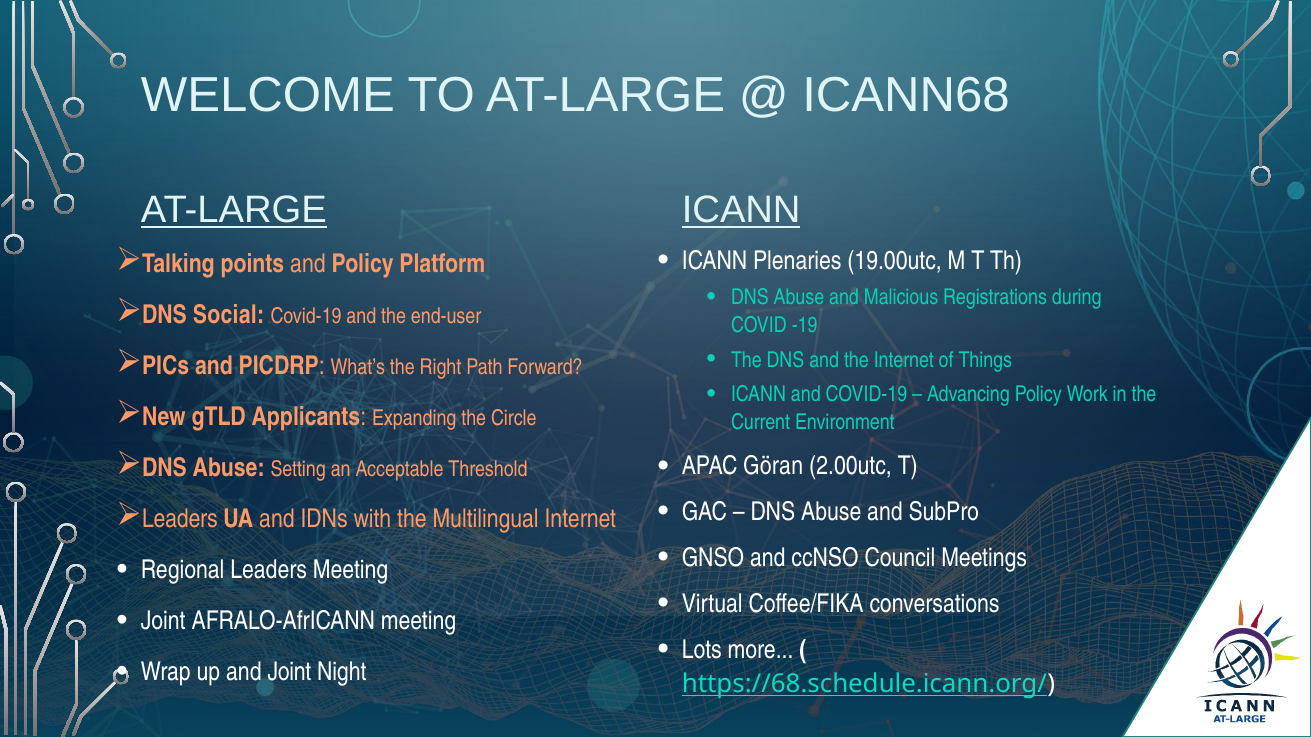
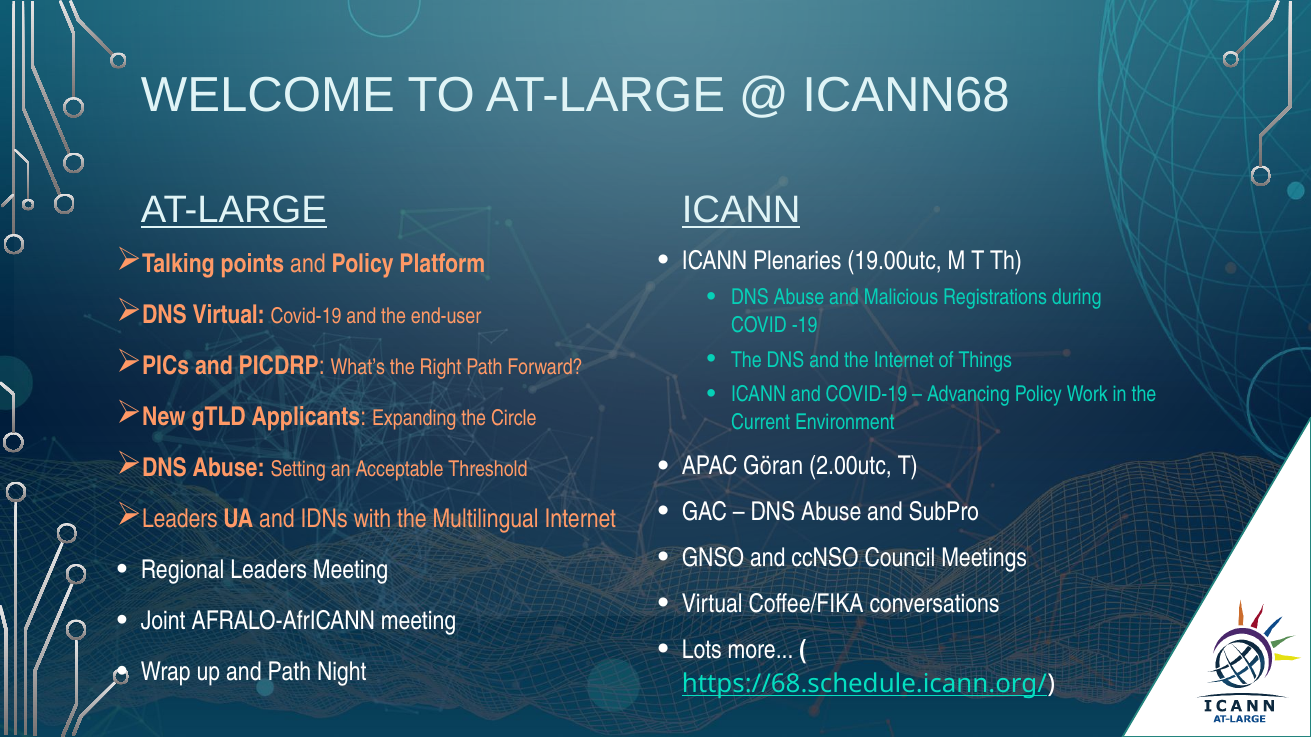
DNS Social: Social -> Virtual (229, 316)
and Joint: Joint -> Path (289, 672)
